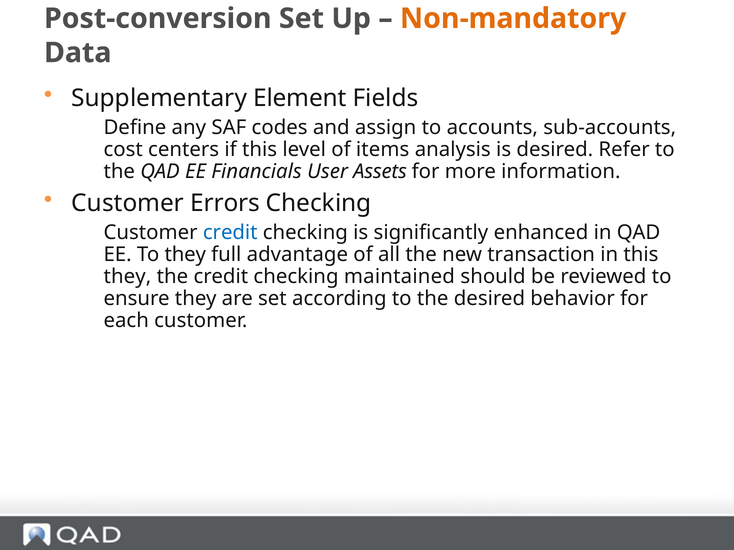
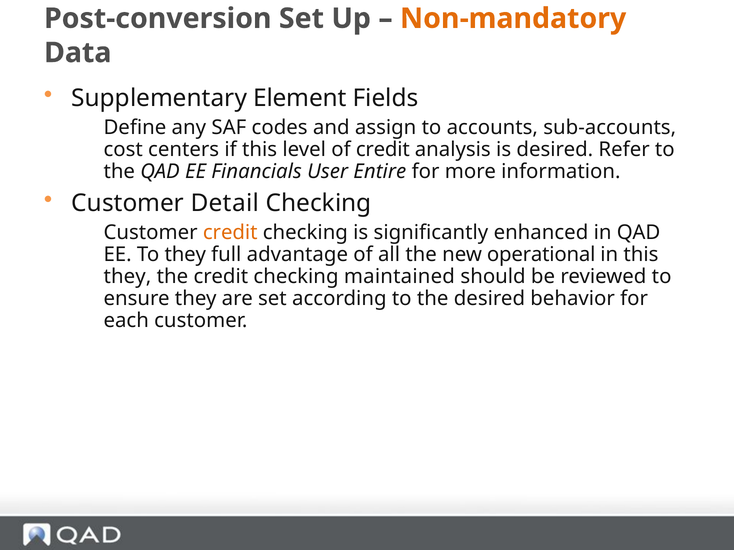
of items: items -> credit (383, 150)
Assets: Assets -> Entire (380, 172)
Errors: Errors -> Detail (225, 203)
credit colour: blue -> orange (230, 233)
transaction: transaction -> operational (541, 255)
